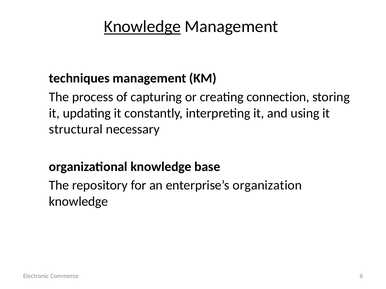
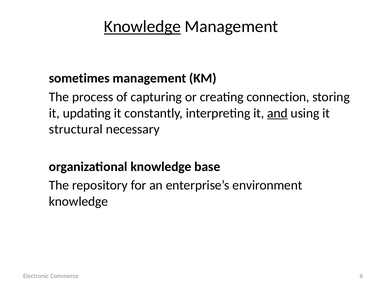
techniques: techniques -> sometimes (79, 78)
and underline: none -> present (277, 113)
organization: organization -> environment (267, 186)
